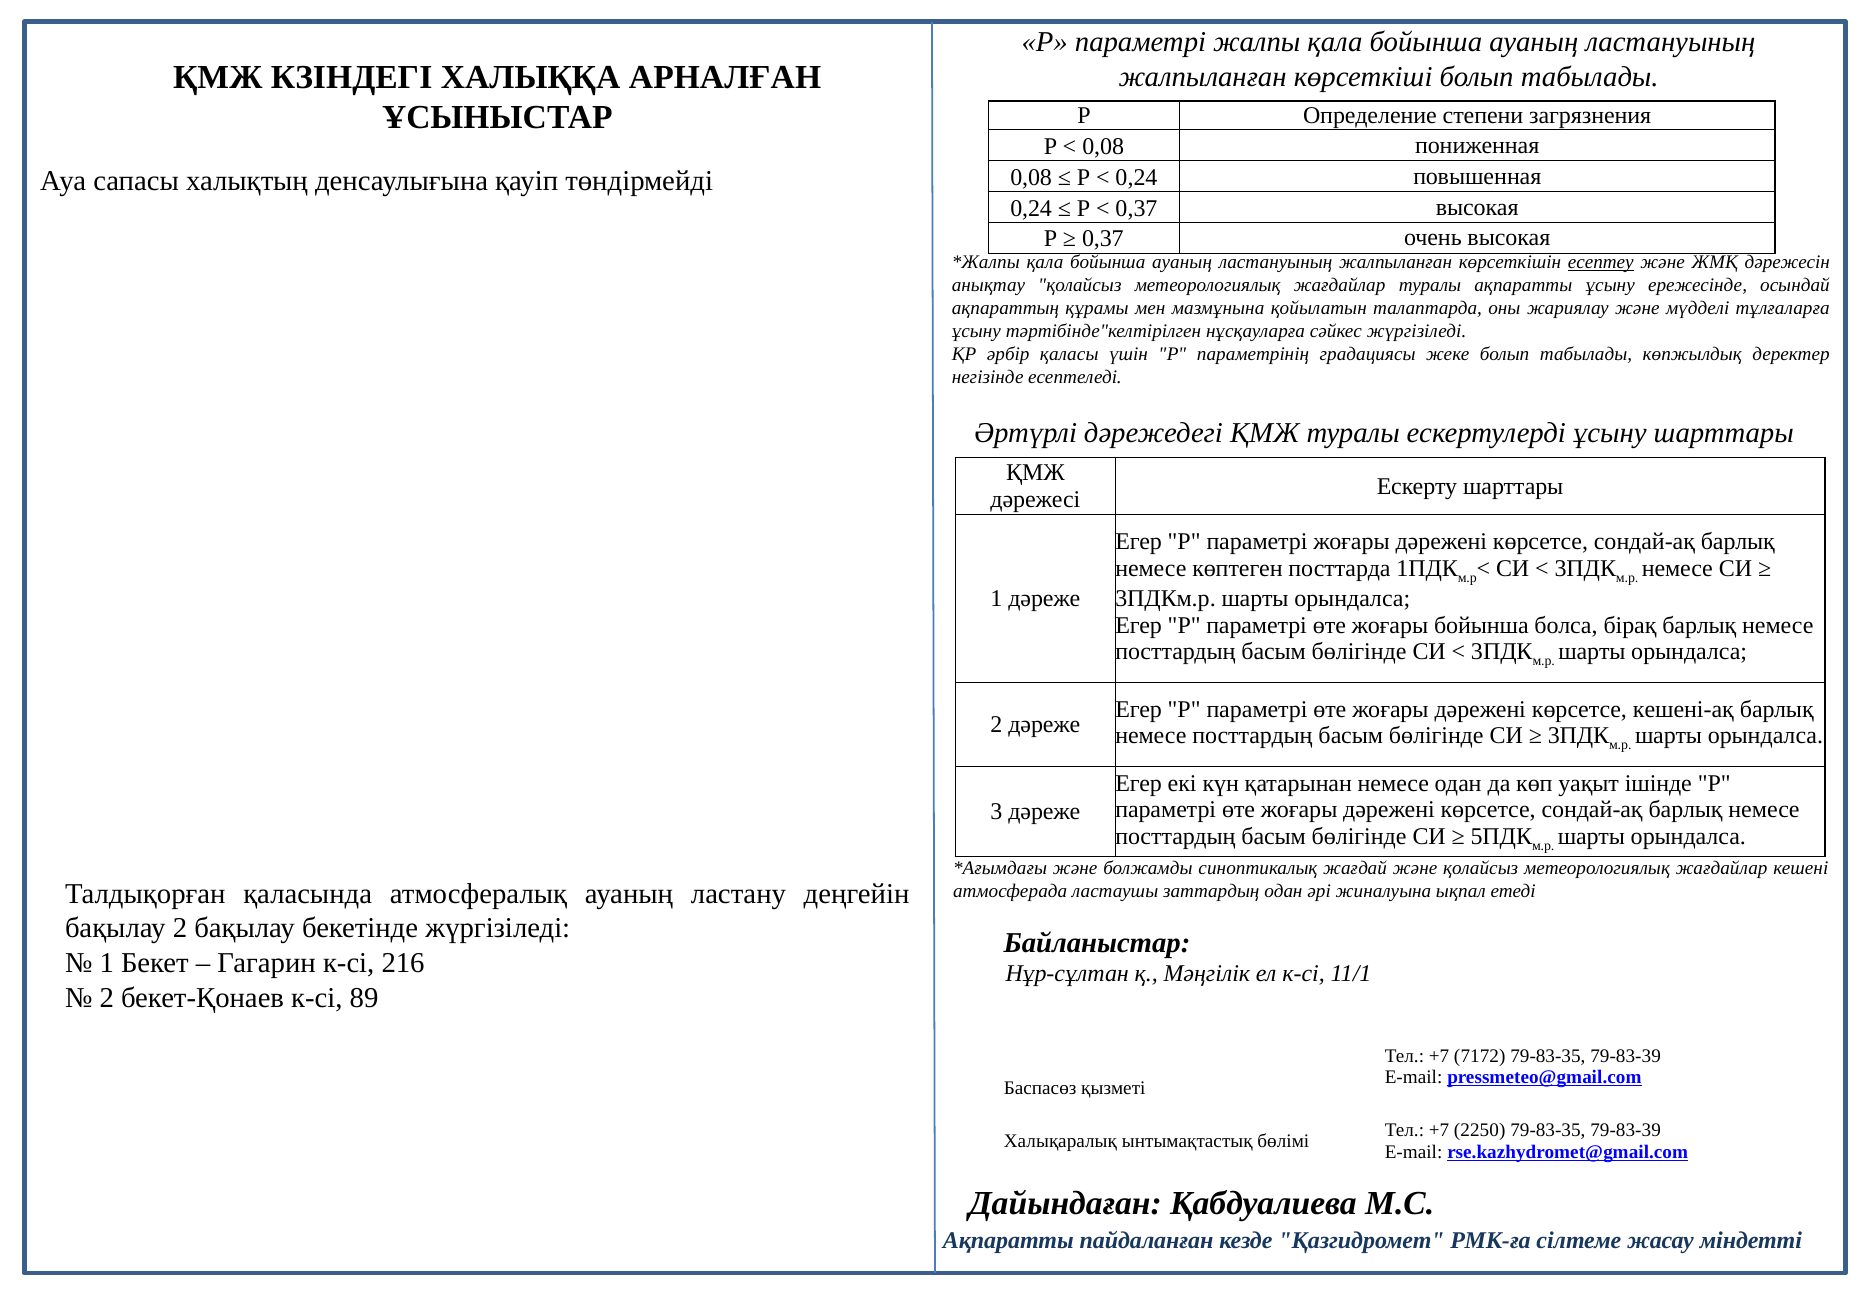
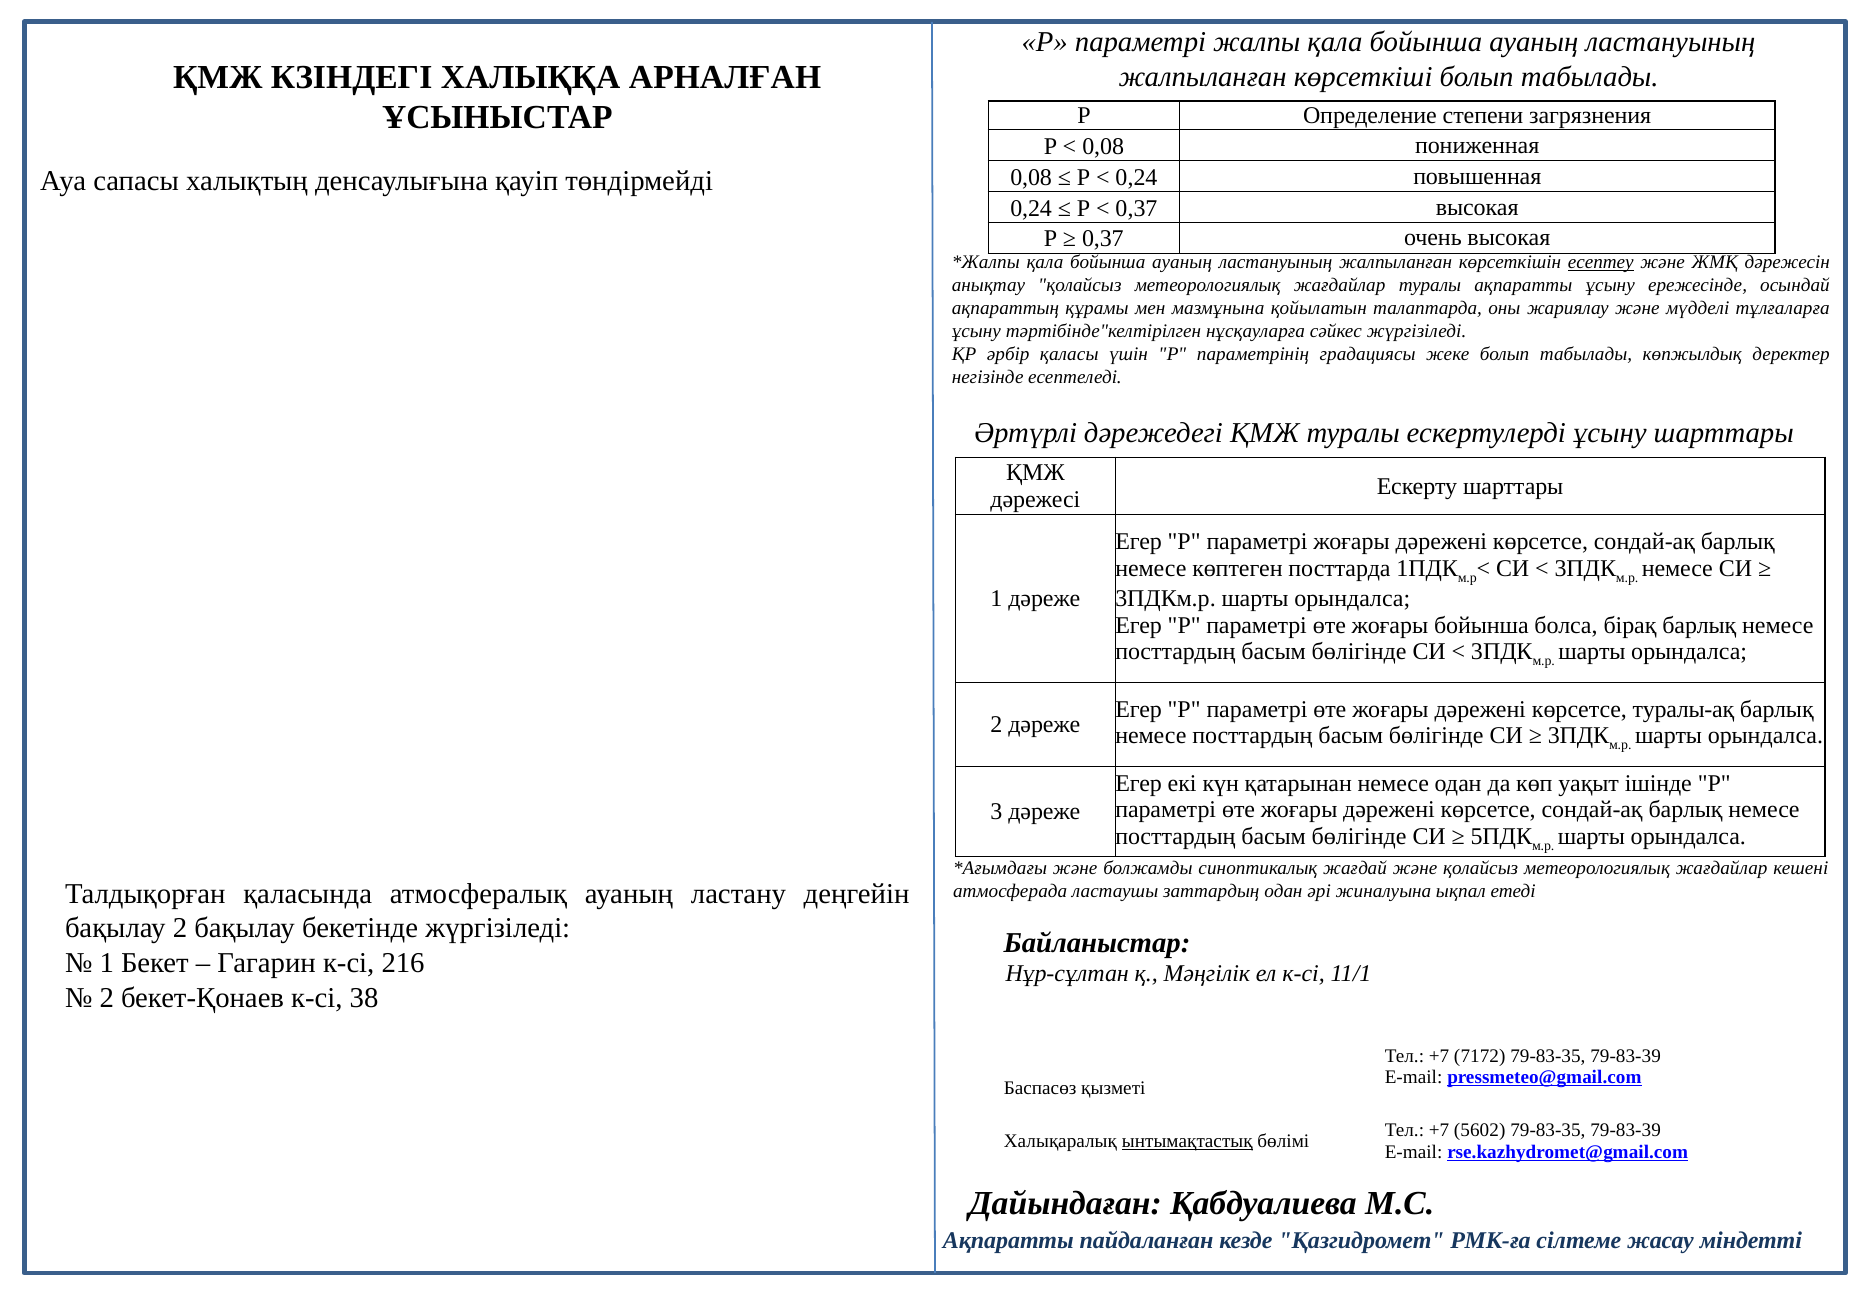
кешені-ақ: кешені-ақ -> туралы-ақ (1683, 709)
89: 89 -> 38 (364, 997)
2250: 2250 -> 5602 (1480, 1130)
ынтымақтастық underline: none -> present (1187, 1141)
